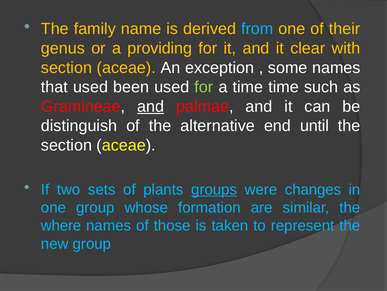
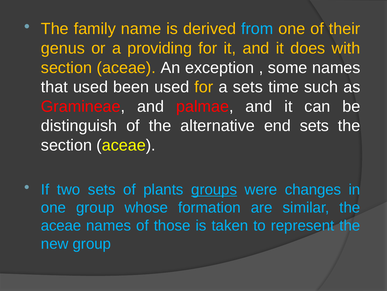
clear: clear -> does (308, 48)
for colour: light green -> yellow (204, 87)
a time: time -> sets (248, 87)
and underline: present -> none (151, 106)
end until: until -> sets (315, 126)
where: where -> aceae (61, 225)
